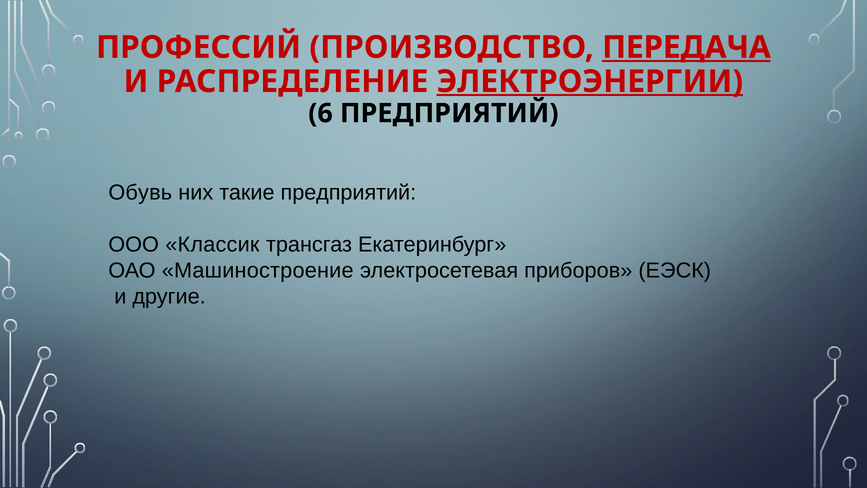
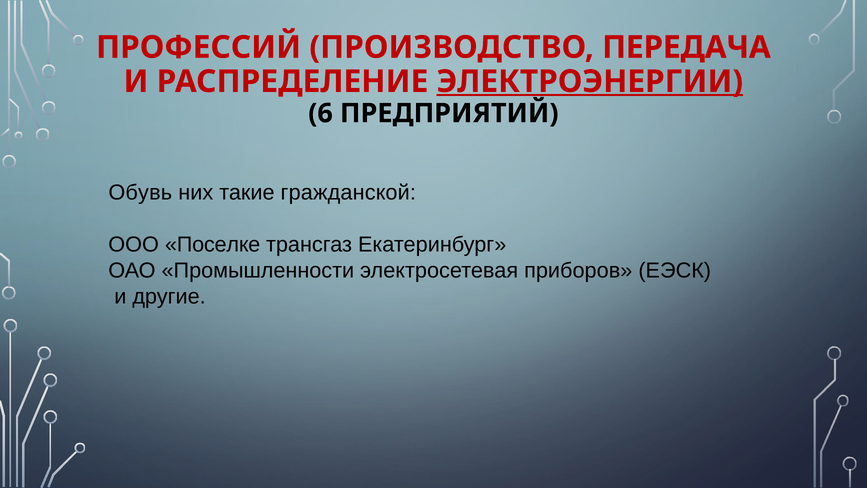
ПЕРЕДАЧА underline: present -> none (686, 47)
такие предприятий: предприятий -> гражданской (348, 193)
Классик: Классик -> Поселке (213, 245)
Машиностроение: Машиностроение -> Промышленности (258, 271)
